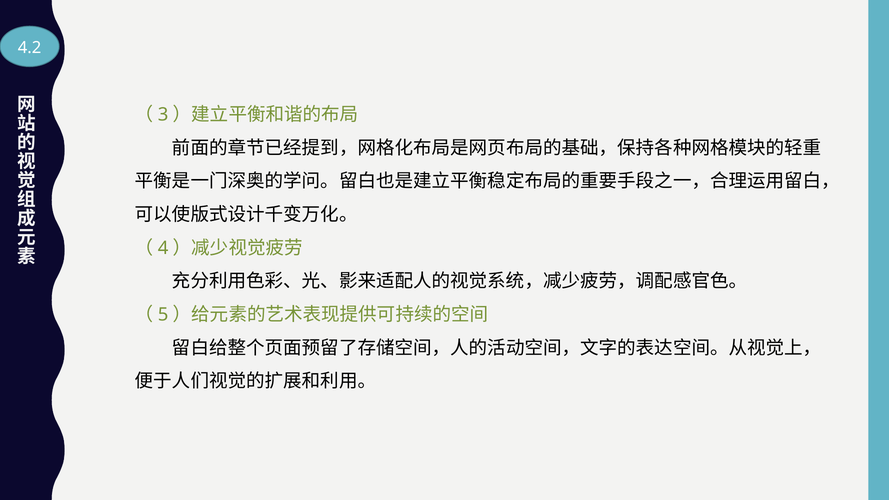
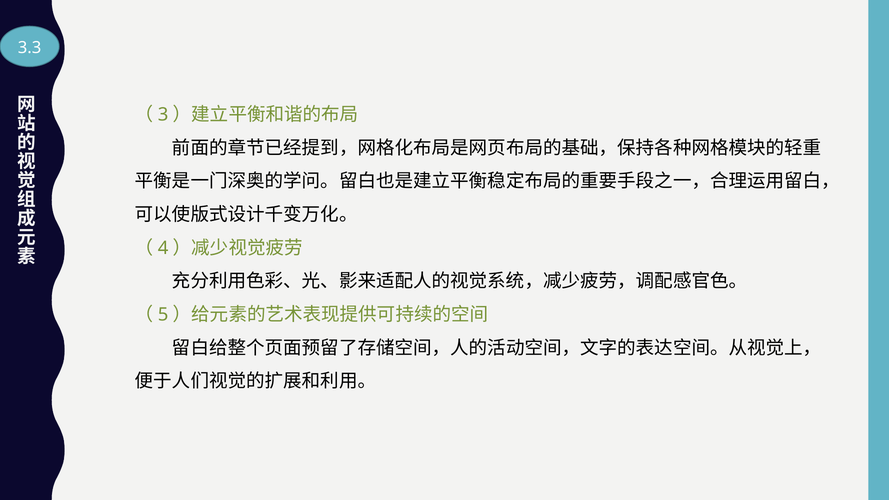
4.2: 4.2 -> 3.3 (30, 48)
